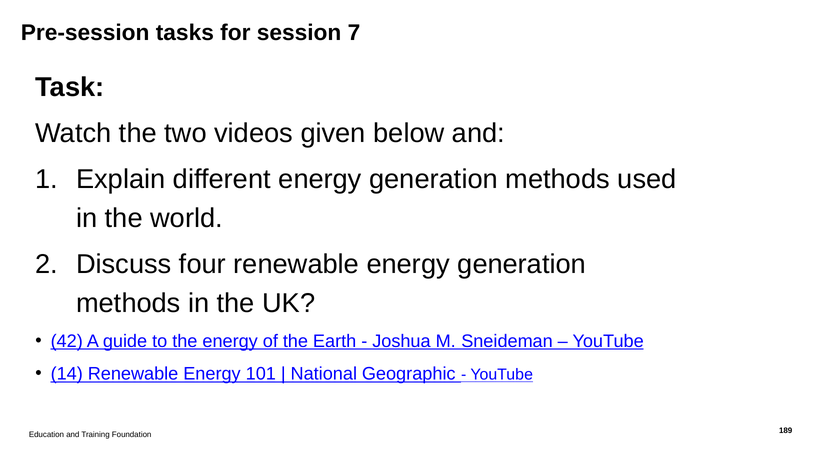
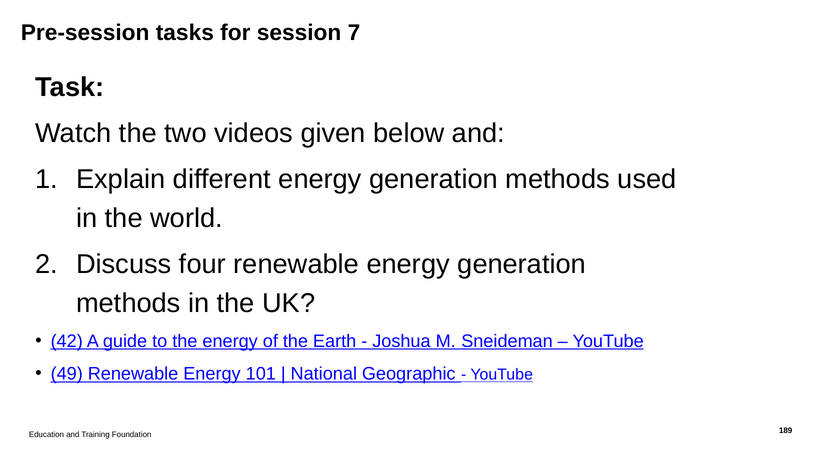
14: 14 -> 49 (67, 374)
